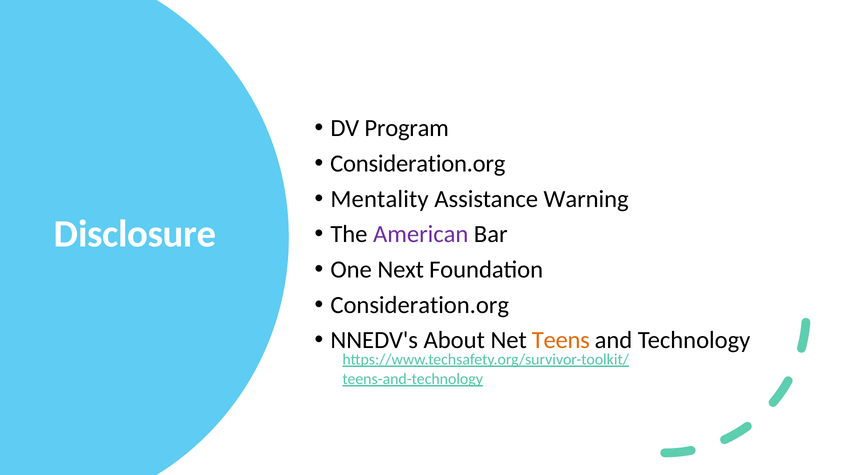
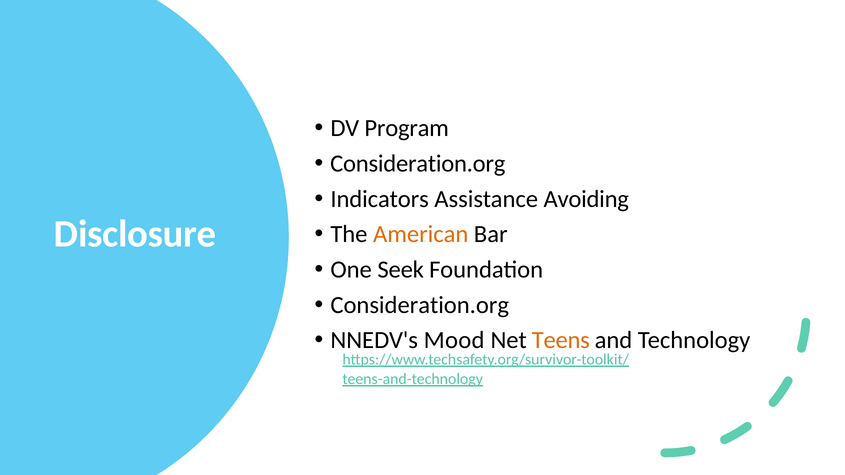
Mentality: Mentality -> Indicators (380, 199)
Warning: Warning -> Avoiding (586, 199)
American colour: purple -> orange (421, 234)
Next: Next -> Seek (401, 270)
About: About -> Mood (454, 341)
